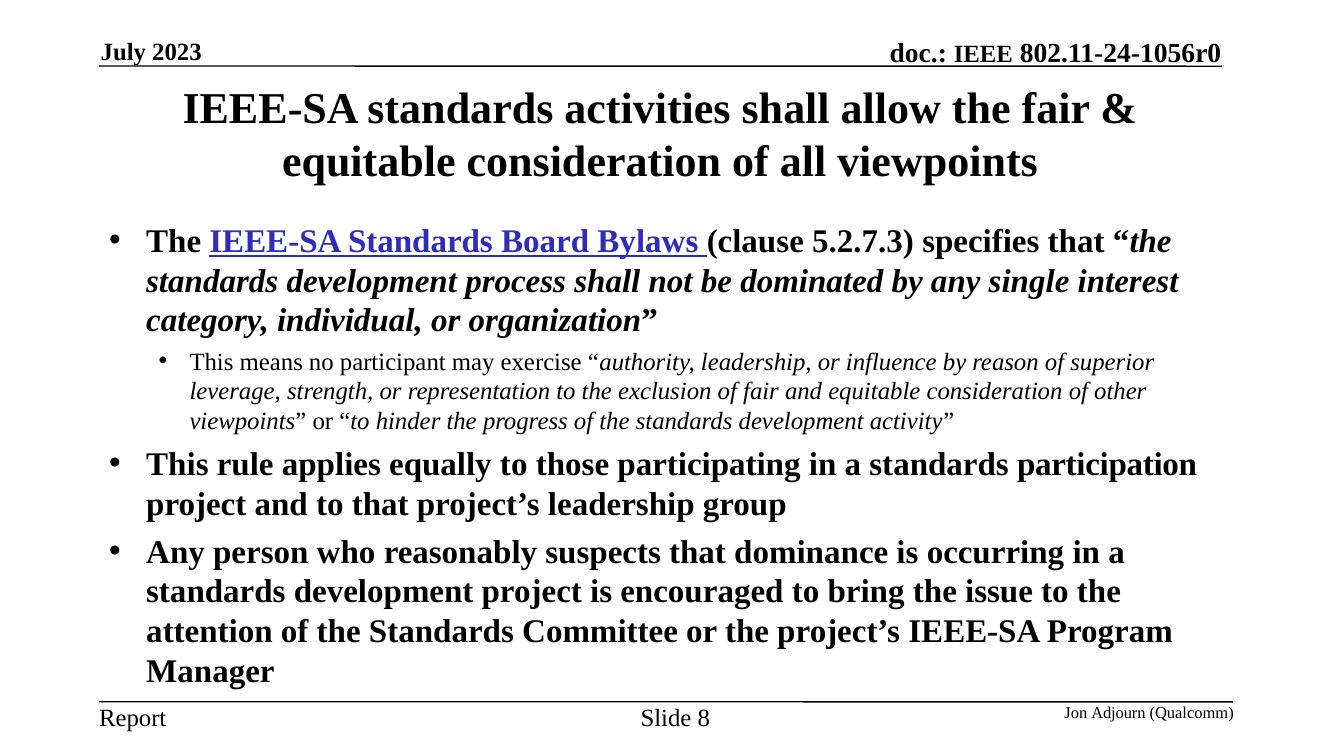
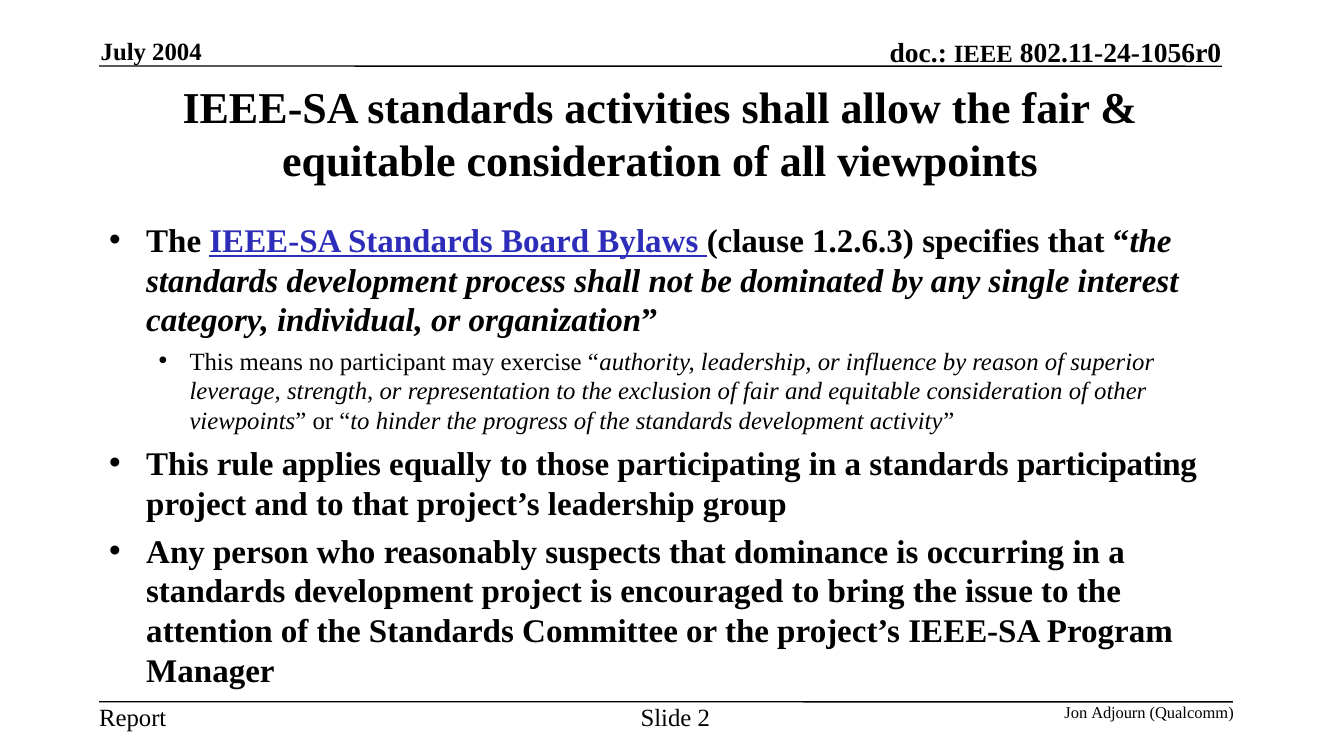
2023: 2023 -> 2004 (177, 53)
5.2.7.3: 5.2.7.3 -> 1.2.6.3 (863, 242)
standards participation: participation -> participating (1107, 465)
8: 8 -> 2 (704, 718)
